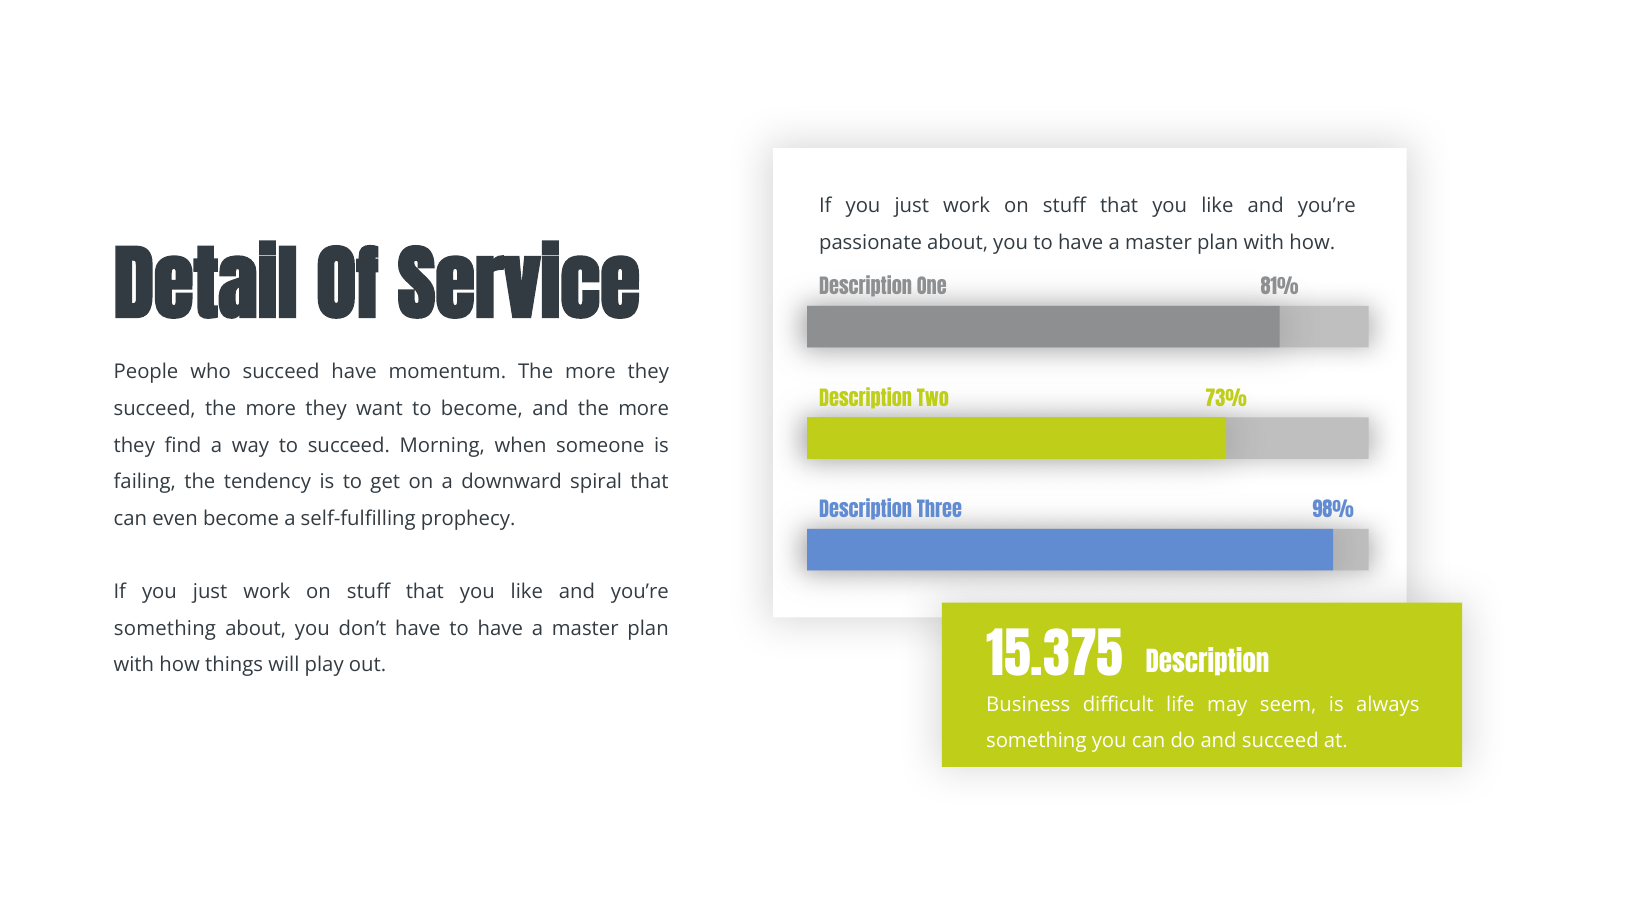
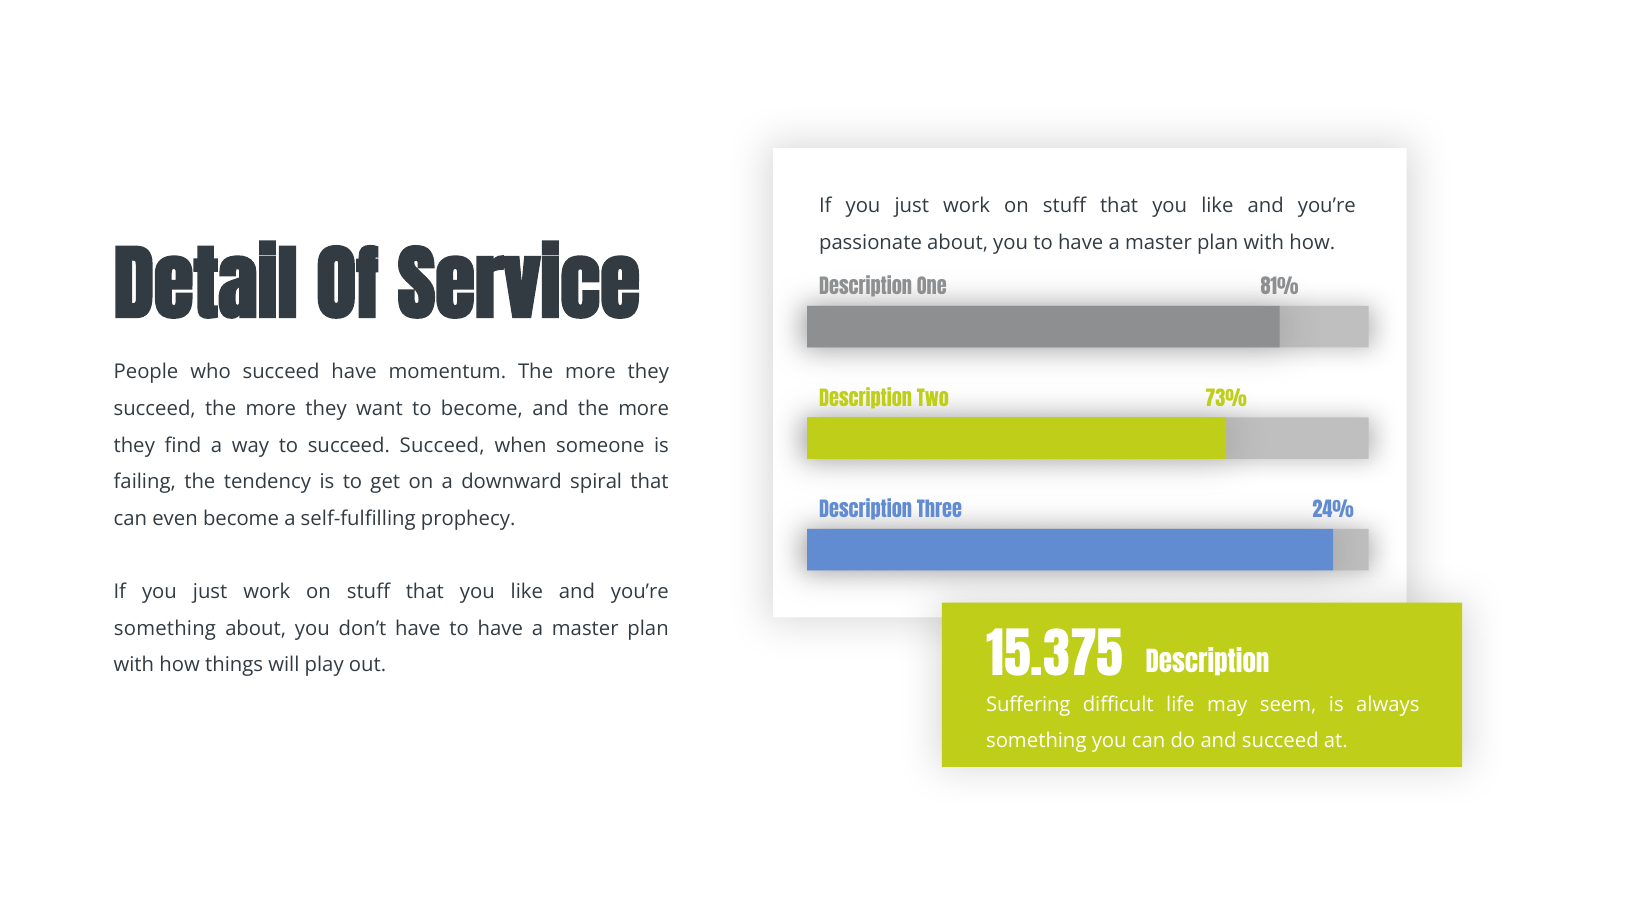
succeed Morning: Morning -> Succeed (442, 446)
98%: 98% -> 24% (1333, 511)
Business: Business -> Suffering (1028, 705)
